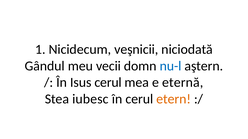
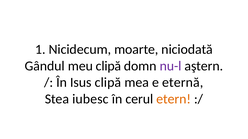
veşnicii: veşnicii -> moarte (136, 50)
meu vecii: vecii -> clipă (108, 66)
nu-l colour: blue -> purple (171, 66)
Isus cerul: cerul -> clipă (108, 83)
